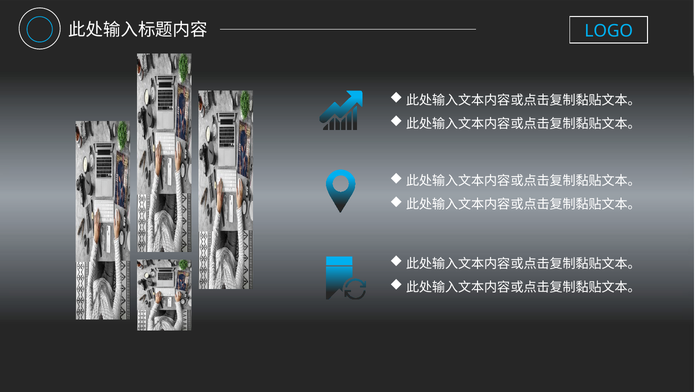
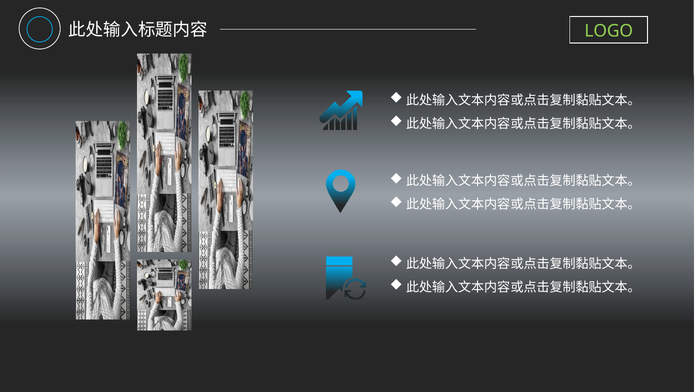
LOGO colour: light blue -> light green (609, 31)
